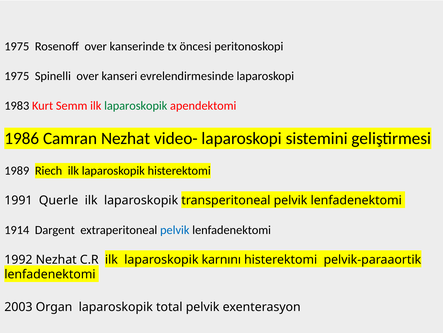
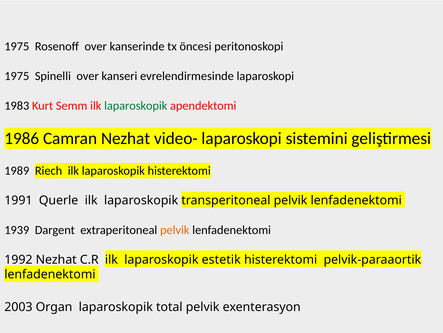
1914: 1914 -> 1939 (17, 229)
pelvik colour: blue -> orange (175, 229)
karnını: karnını -> estetik (221, 259)
